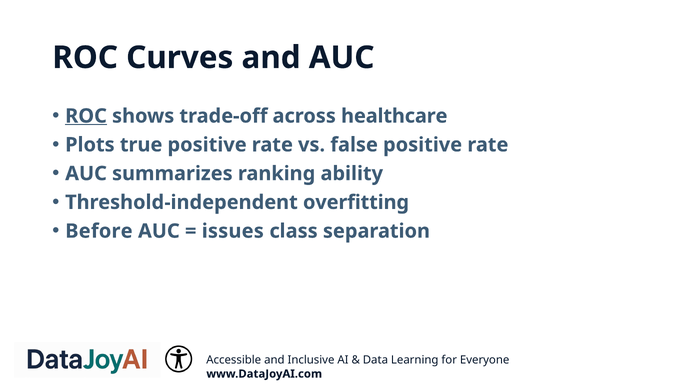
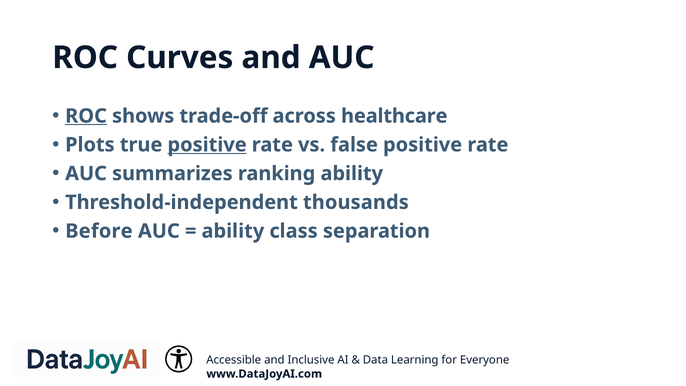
positive underline: none -> present (207, 145)
overfitting: overfitting -> thousands (356, 202)
issues: issues -> ability (233, 231)
